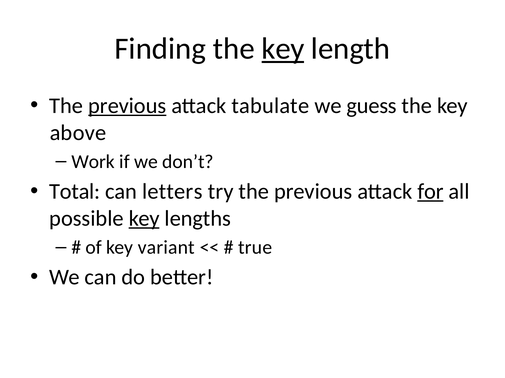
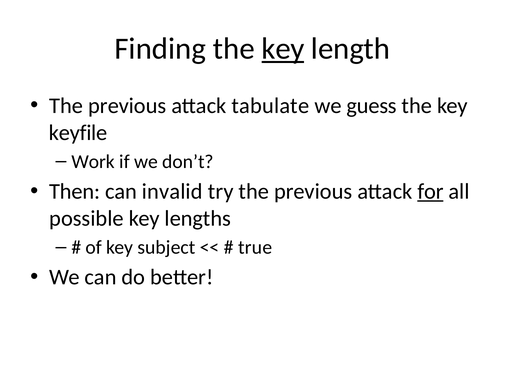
previous underline: present -> none (127, 106)
above: above -> keyfile (78, 133)
Total: Total -> Then (75, 192)
letters: letters -> invalid (172, 192)
key underline: present -> none (144, 219)
variant: variant -> subject (166, 248)
